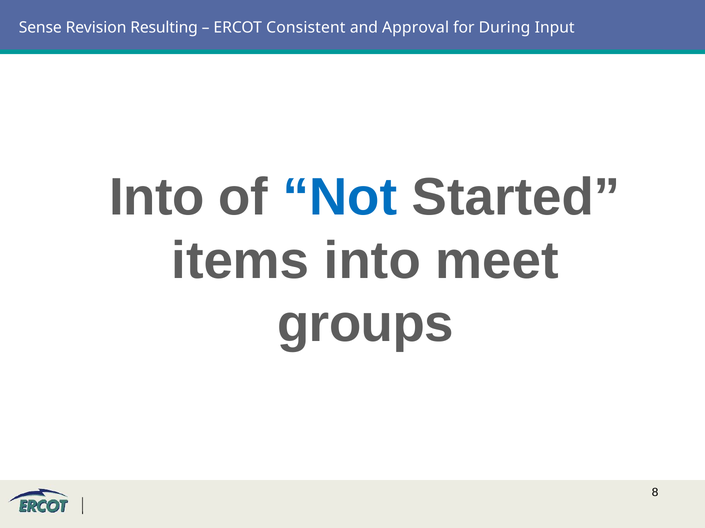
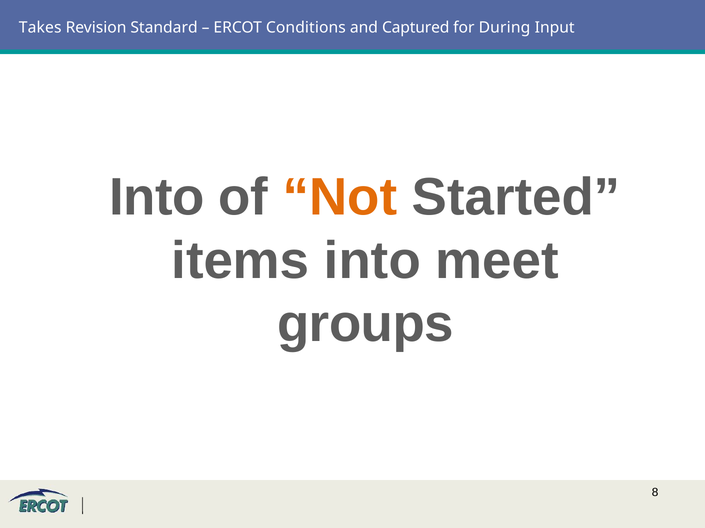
Sense: Sense -> Takes (40, 28)
Resulting: Resulting -> Standard (164, 28)
Consistent: Consistent -> Conditions (306, 28)
Approval: Approval -> Captured (416, 28)
Not colour: blue -> orange (340, 198)
